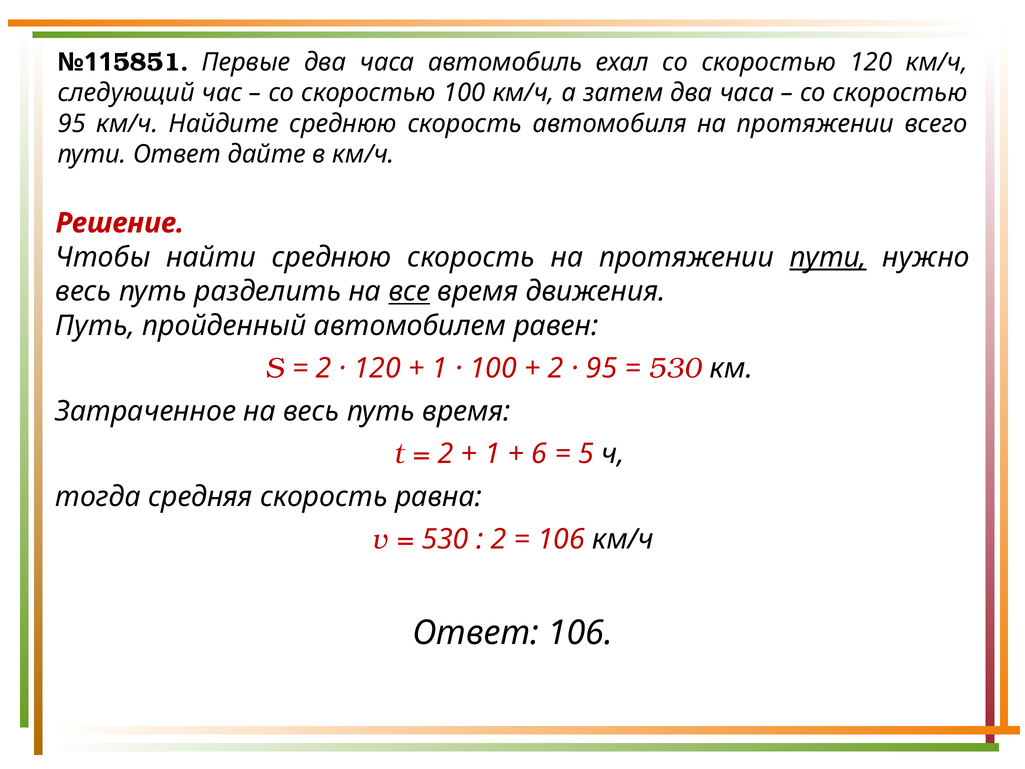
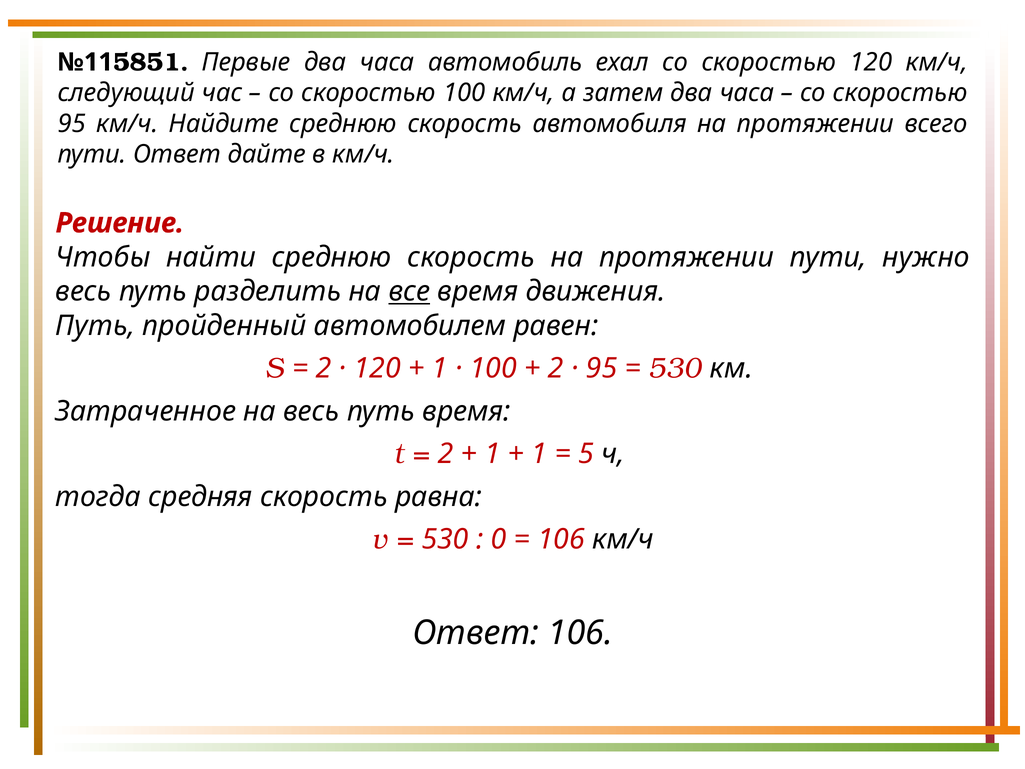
пути underline: present -> none (828, 257)
6: 6 -> 1 (539, 454)
2: 2 -> 0 (499, 539)
